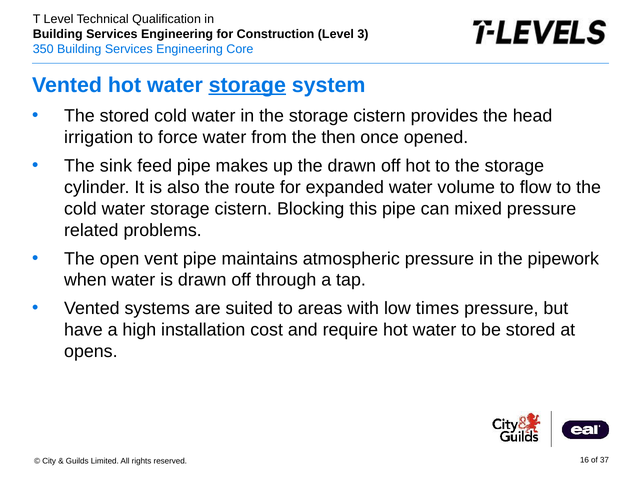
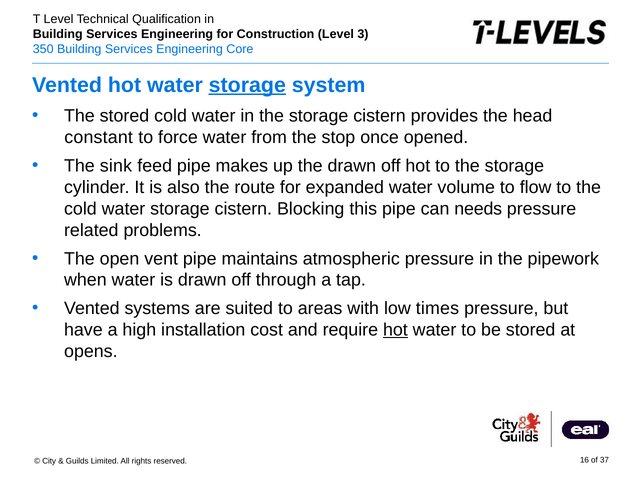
irrigation: irrigation -> constant (99, 137)
then: then -> stop (338, 137)
mixed: mixed -> needs (478, 209)
hot underline: none -> present (395, 330)
